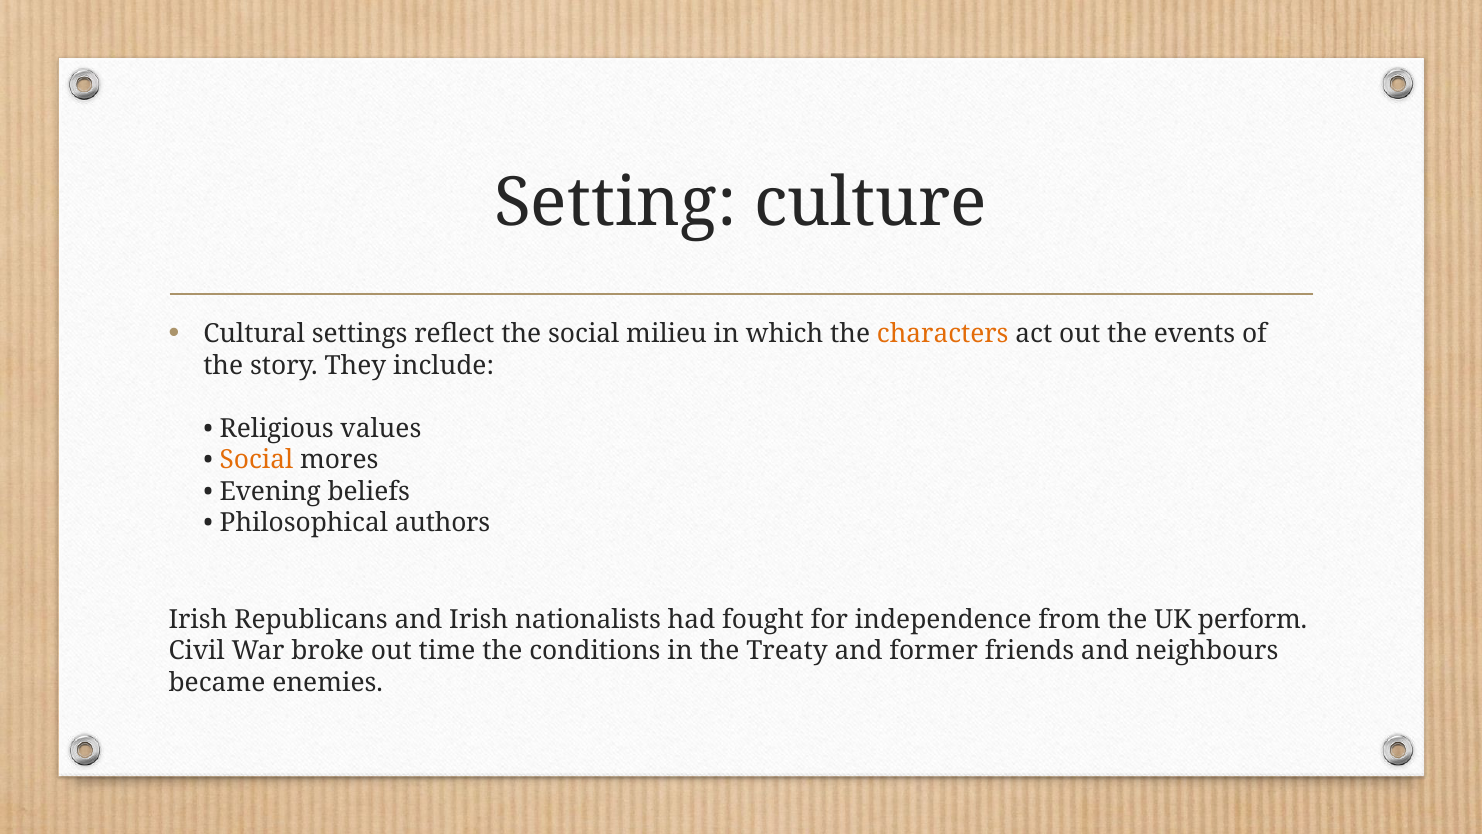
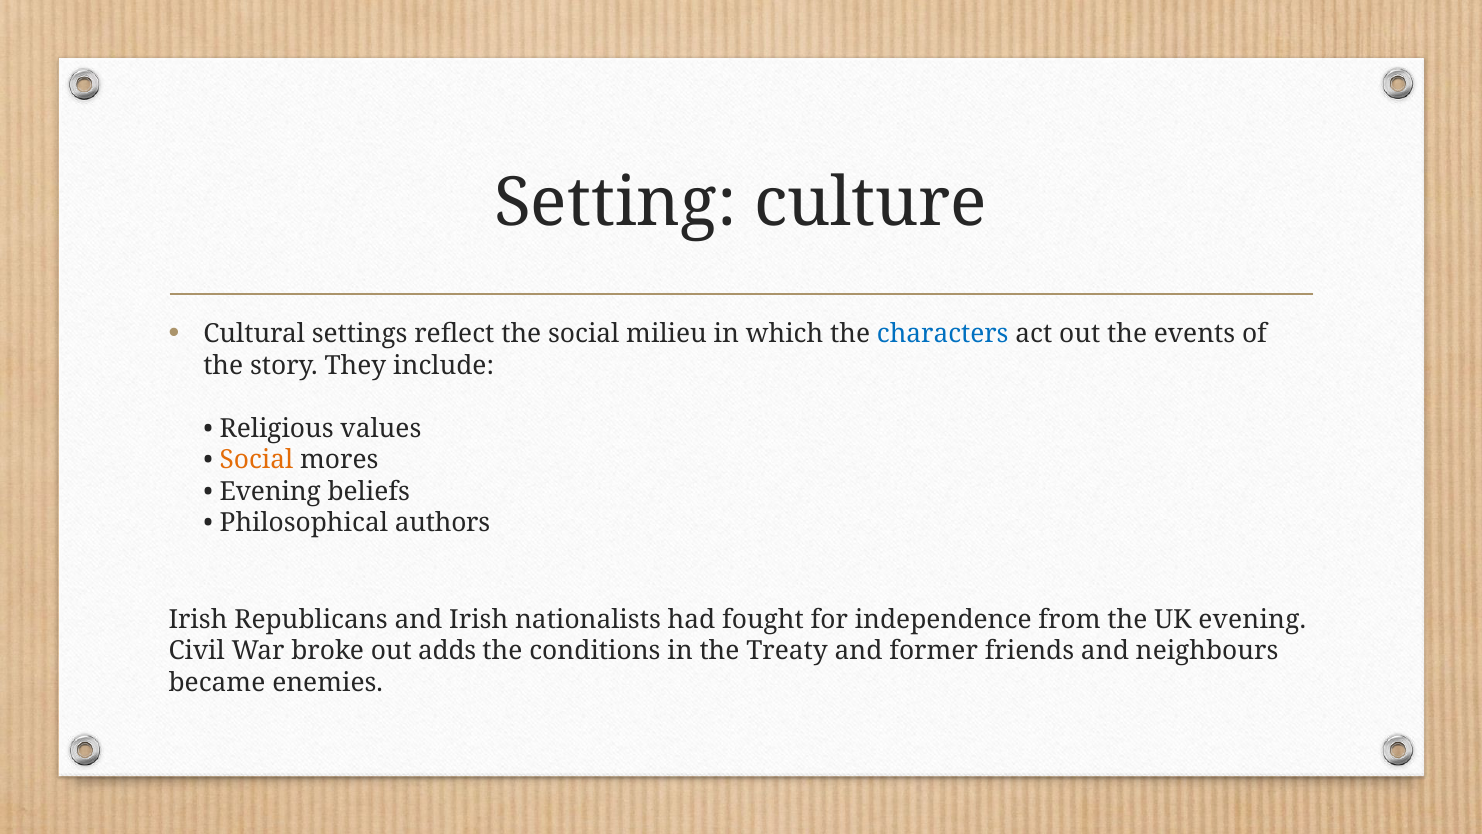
characters colour: orange -> blue (943, 334)
UK perform: perform -> evening (1252, 619)
time: time -> adds (447, 651)
